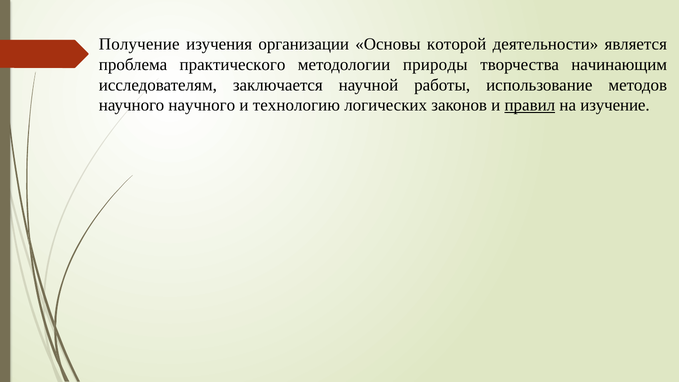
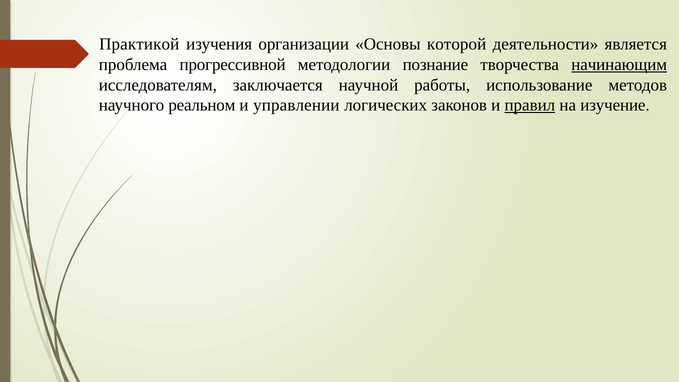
Получение: Получение -> Практикой (139, 44)
практического: практического -> прогрессивной (233, 65)
природы: природы -> познание (435, 65)
начинающим underline: none -> present (619, 65)
научного научного: научного -> реальном (202, 105)
технологию: технологию -> управлении (296, 105)
